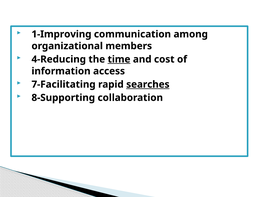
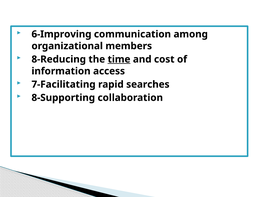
1-Improving: 1-Improving -> 6-Improving (61, 34)
4-Reducing: 4-Reducing -> 8-Reducing (59, 59)
searches underline: present -> none (148, 85)
